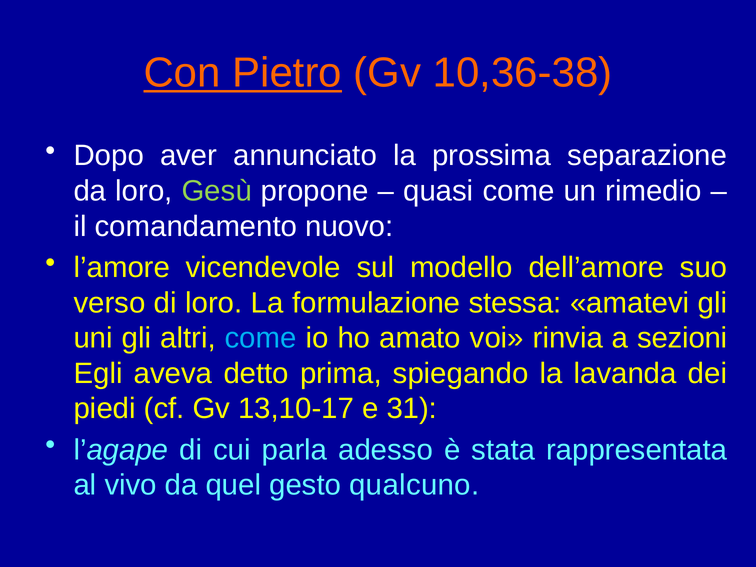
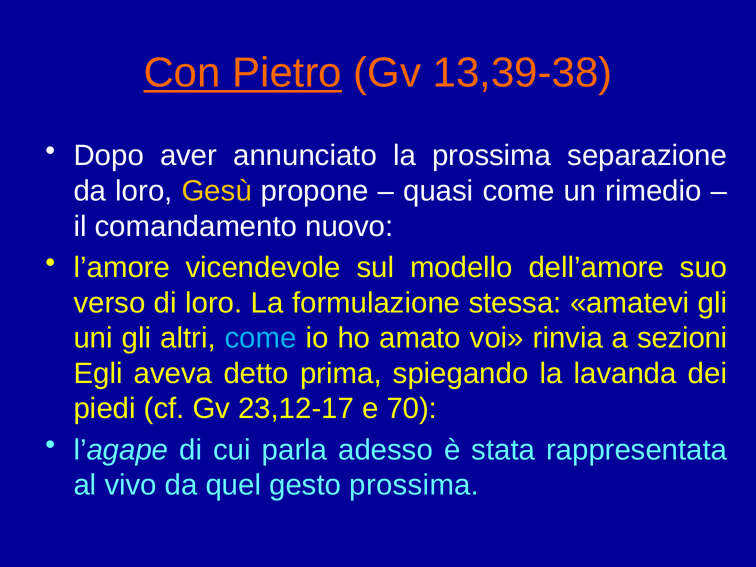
10,36-38: 10,36-38 -> 13,39-38 (523, 73)
Gesù colour: light green -> yellow (217, 191)
13,10-17: 13,10-17 -> 23,12-17 (296, 409)
31: 31 -> 70 (412, 409)
gesto qualcuno: qualcuno -> prossima (414, 485)
